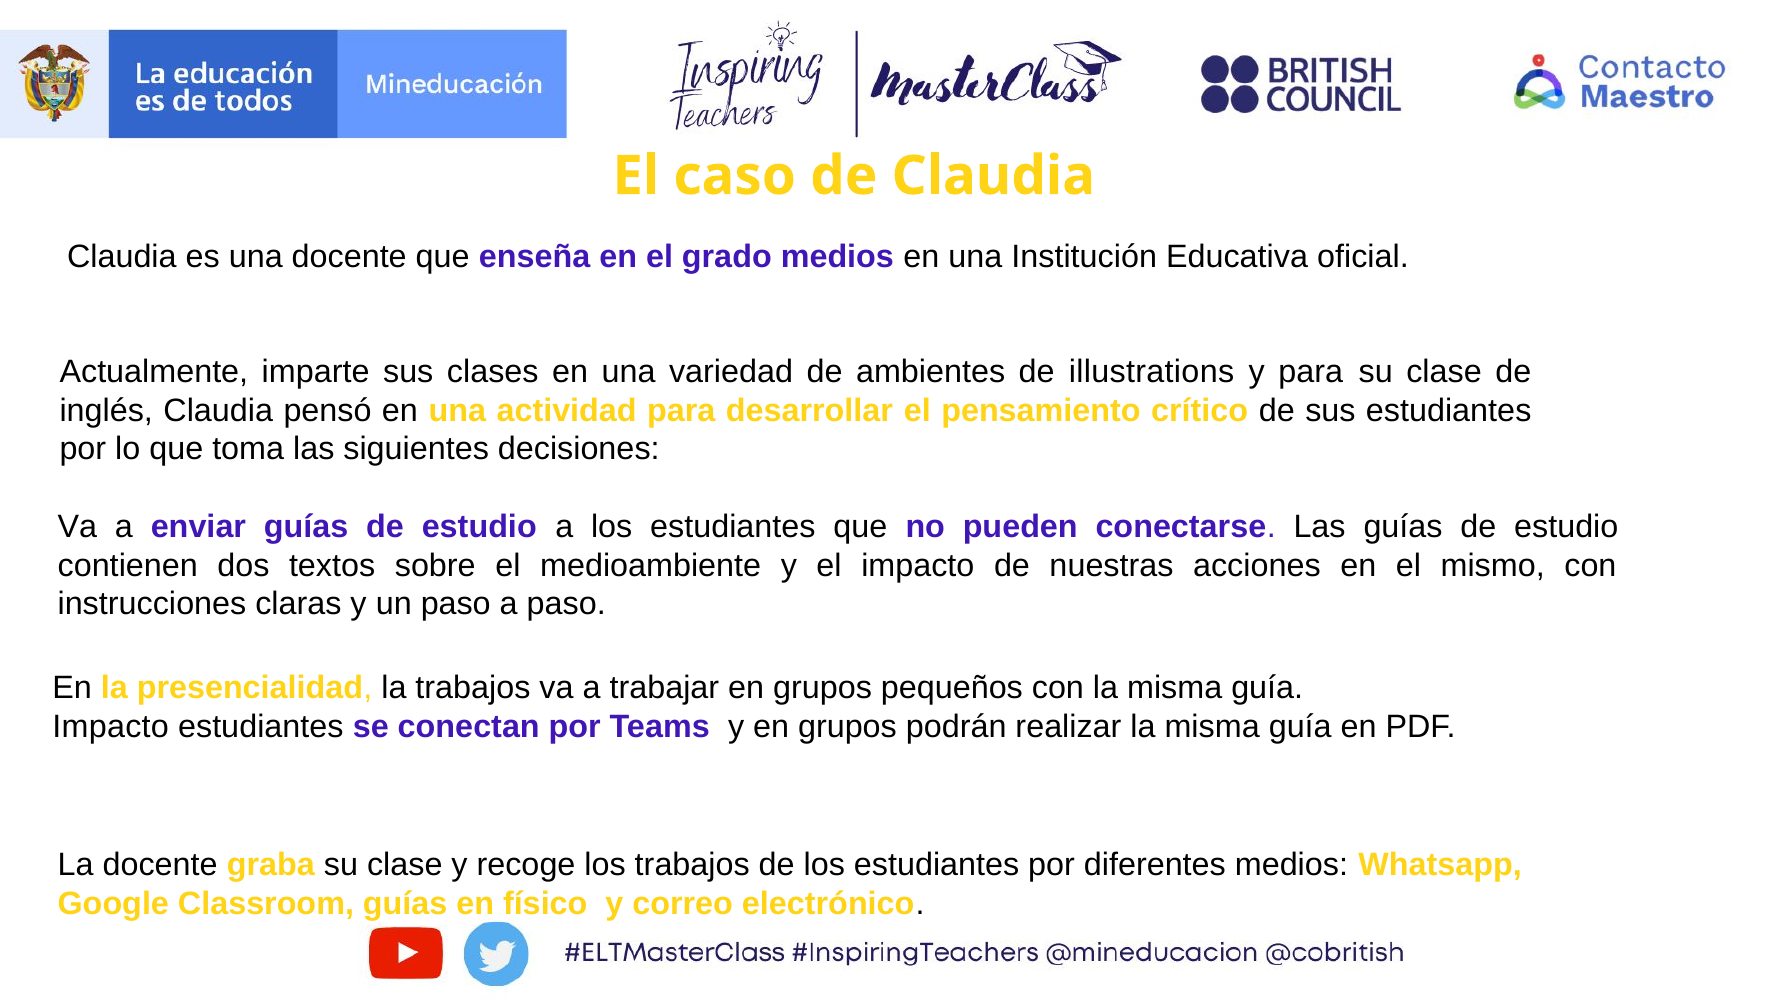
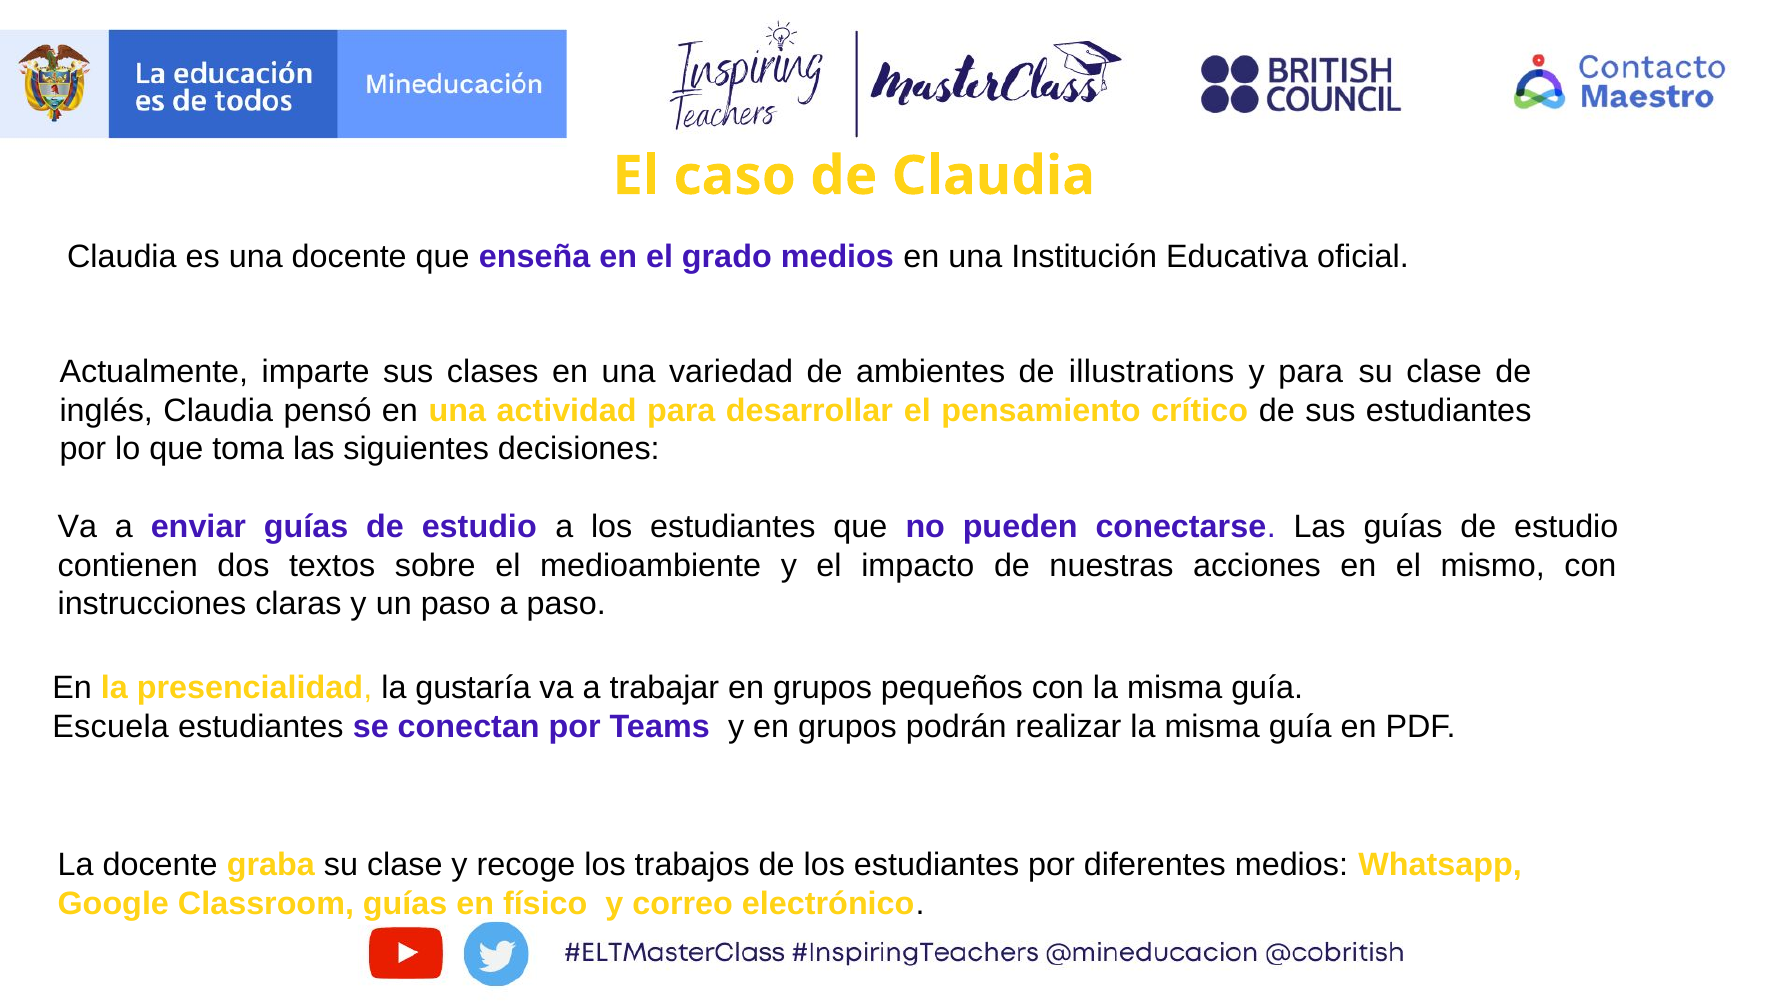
la trabajos: trabajos -> gustaría (473, 688)
Impacto: Impacto -> Escuela (111, 726)
